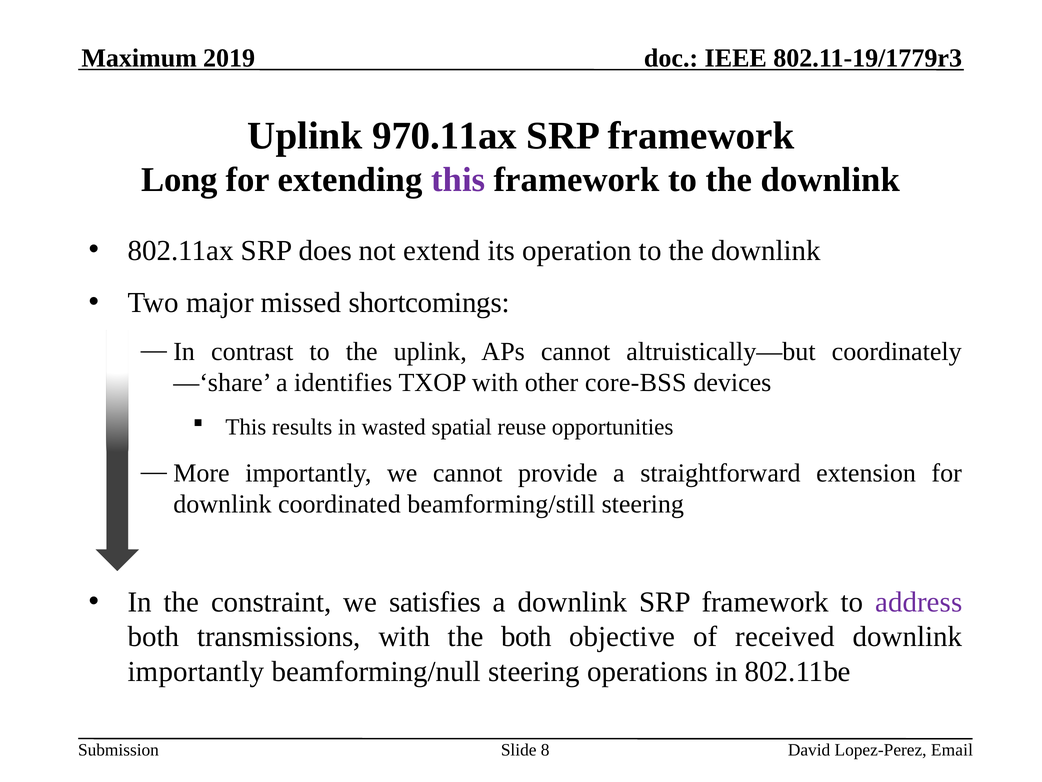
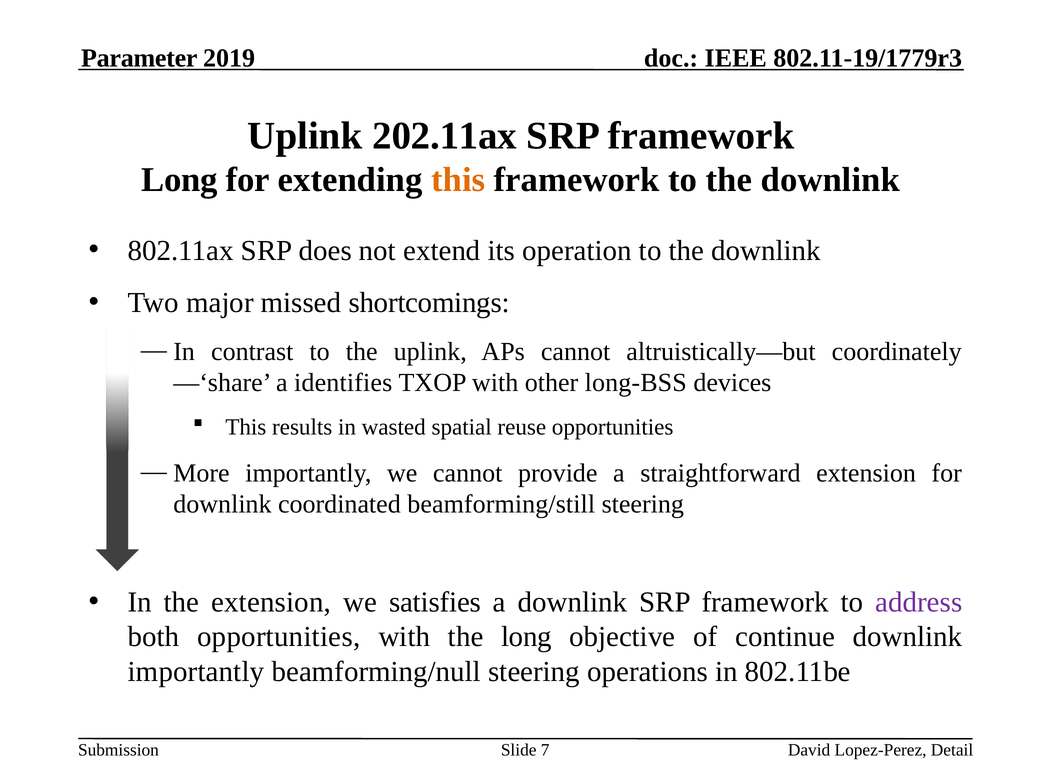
Maximum: Maximum -> Parameter (139, 58)
970.11ax: 970.11ax -> 202.11ax (445, 136)
this colour: purple -> orange (458, 180)
core-BSS: core-BSS -> long-BSS (636, 383)
the constraint: constraint -> extension (271, 602)
both transmissions: transmissions -> opportunities (279, 636)
the both: both -> long (526, 636)
received: received -> continue (785, 636)
8: 8 -> 7 (545, 750)
Email: Email -> Detail (952, 750)
